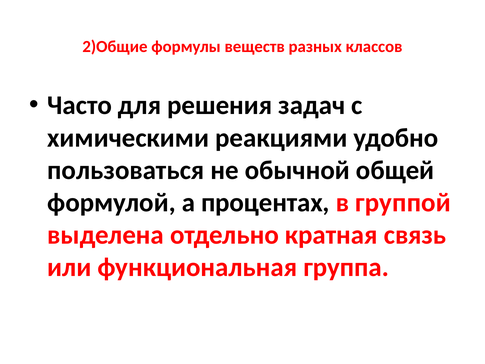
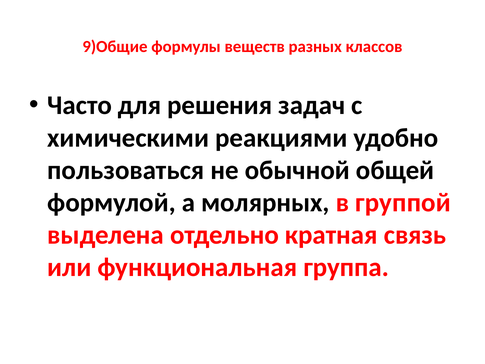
2)Общие: 2)Общие -> 9)Общие (115, 46)
процентах: процентах -> молярных (265, 202)
